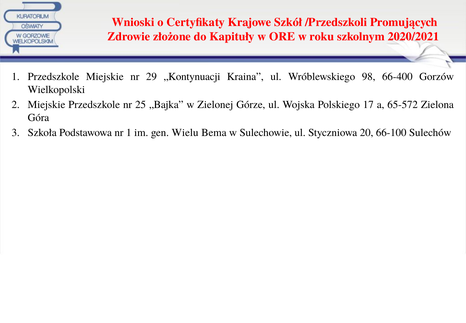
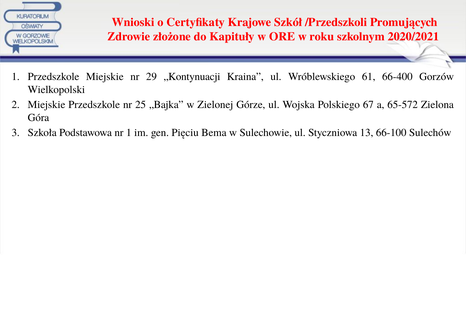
98: 98 -> 61 (369, 77)
17: 17 -> 67 (368, 105)
Wielu: Wielu -> Pięciu (185, 132)
20: 20 -> 13 (367, 132)
